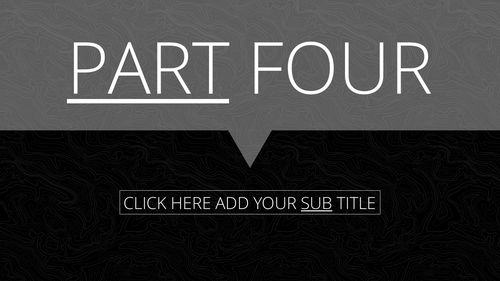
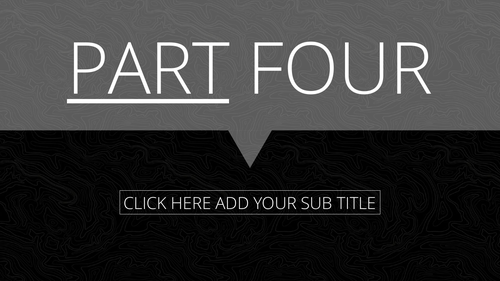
SUB underline: present -> none (317, 204)
